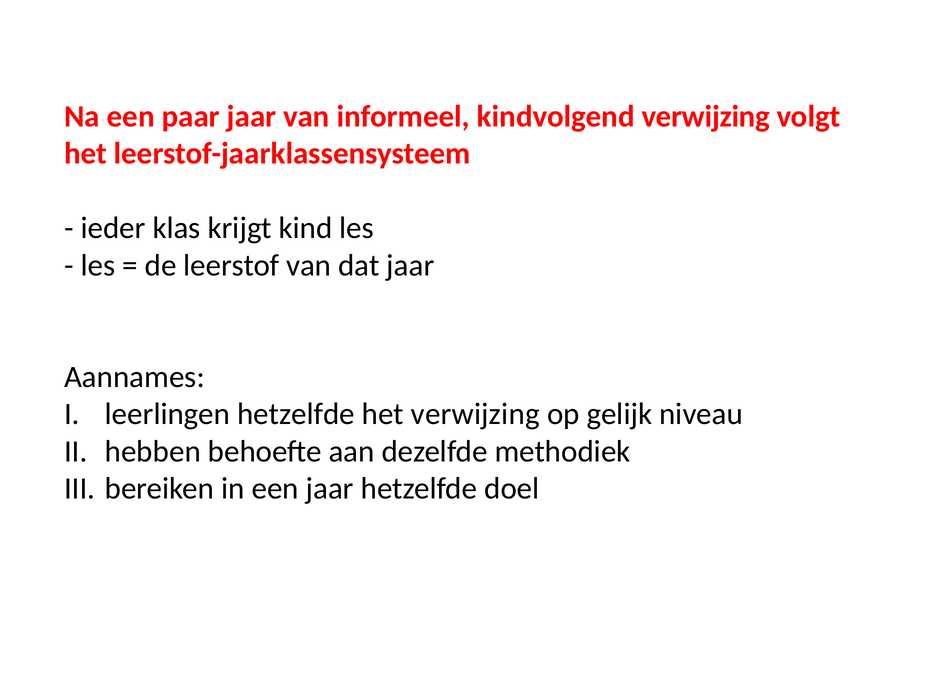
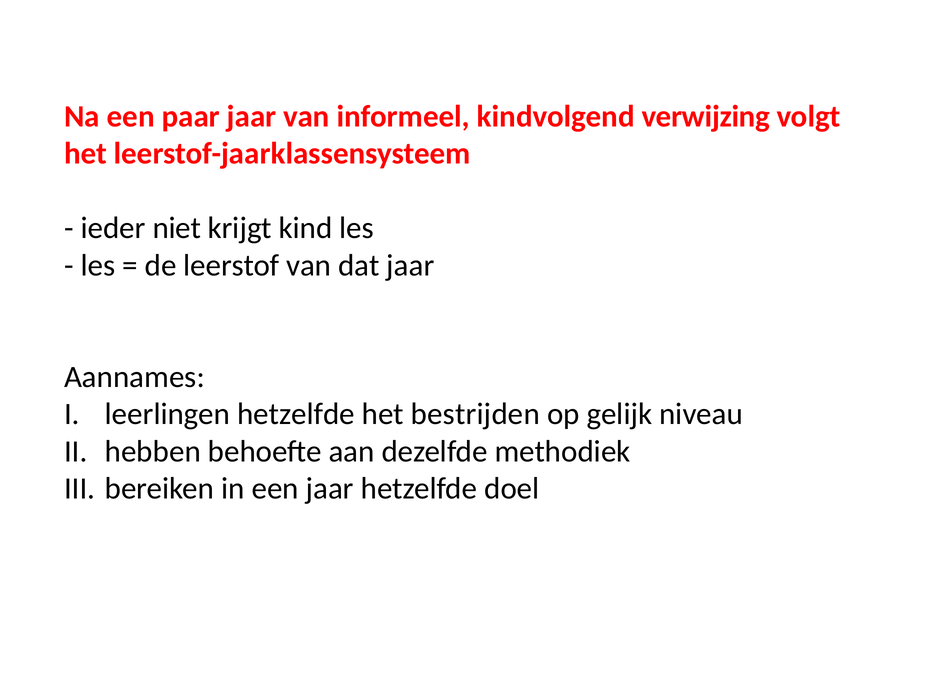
klas: klas -> niet (177, 228)
het verwijzing: verwijzing -> bestrijden (475, 414)
